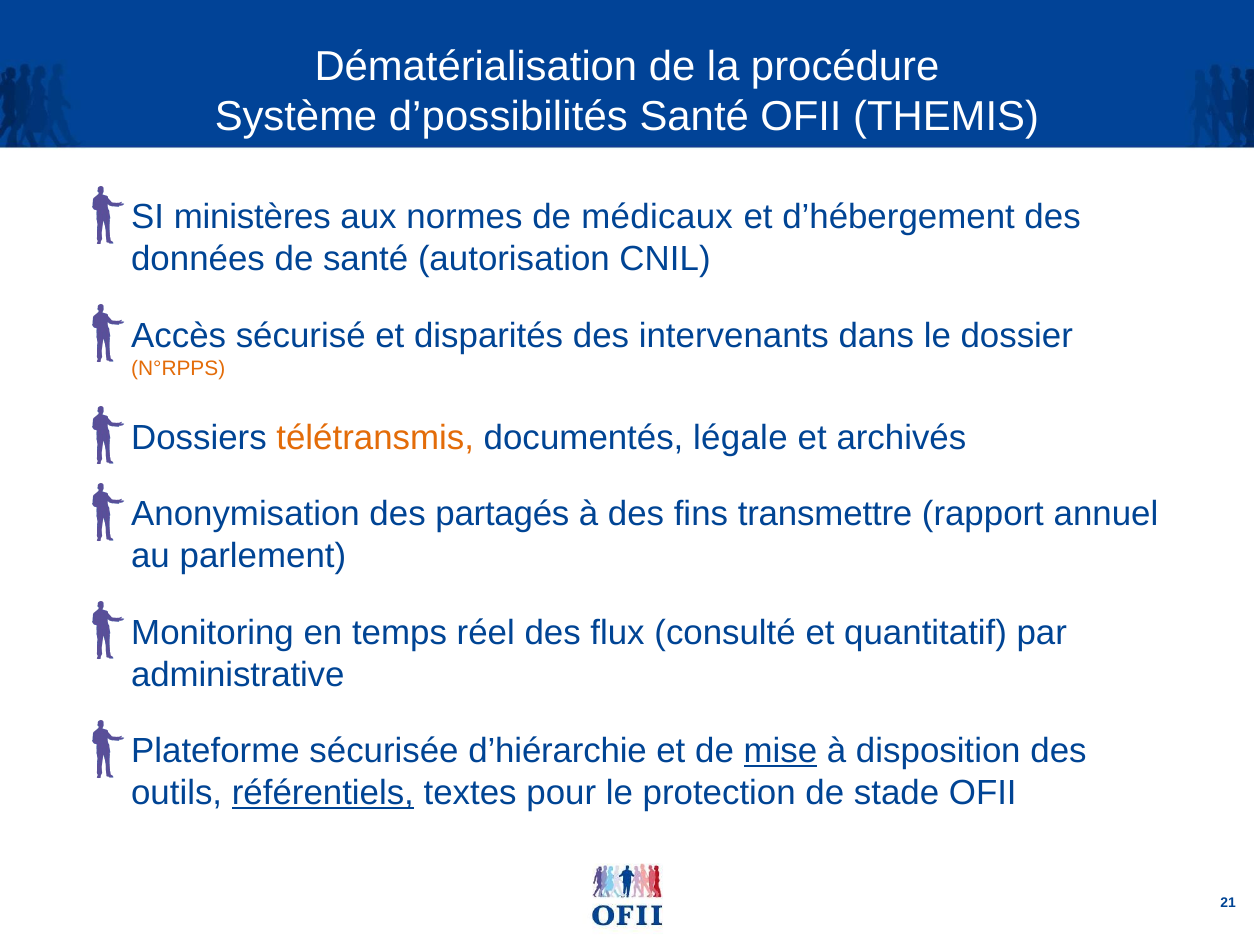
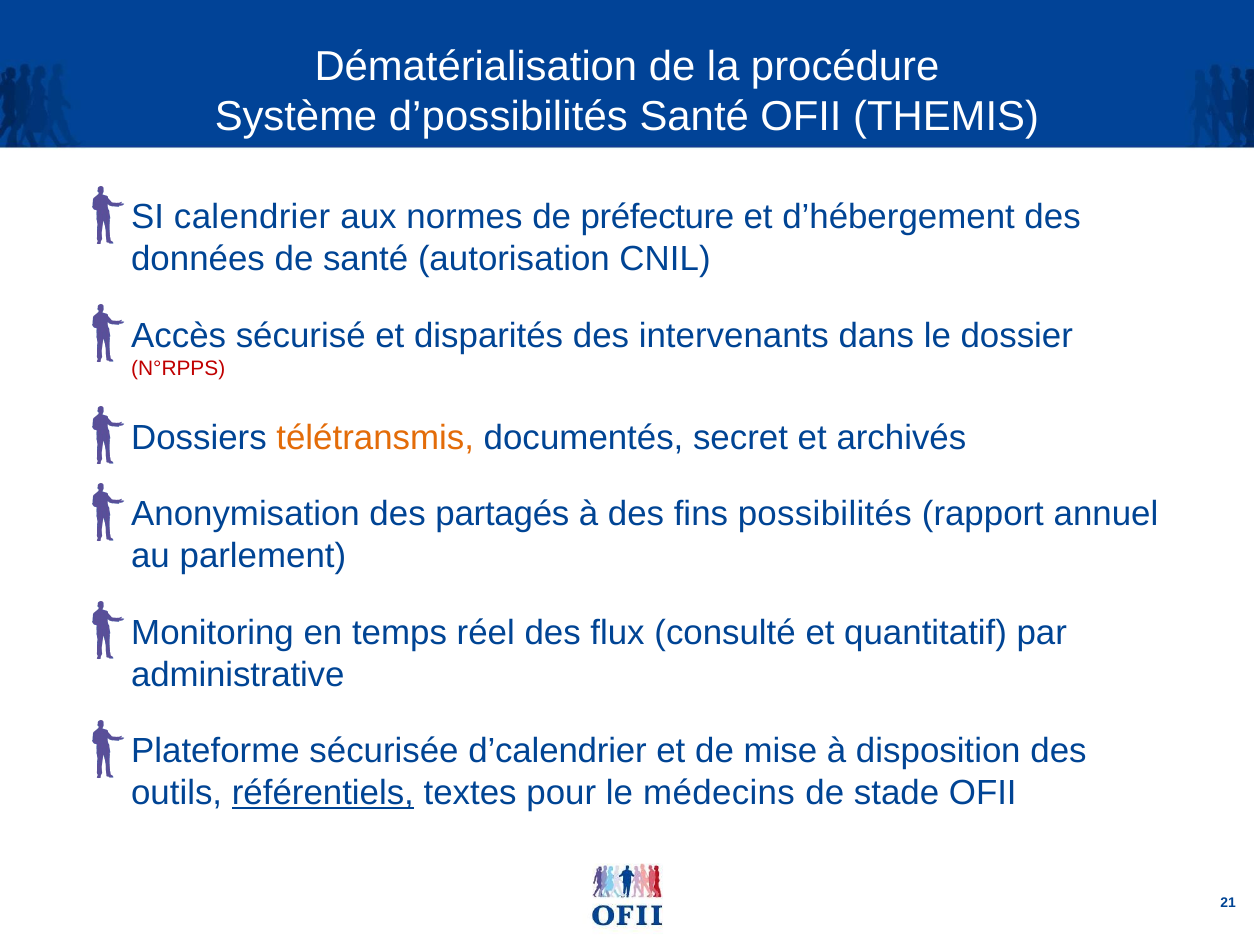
ministères: ministères -> calendrier (252, 217)
médicaux: médicaux -> préfecture (657, 217)
N°RPPS colour: orange -> red (178, 368)
légale: légale -> secret (741, 437)
transmettre: transmettre -> possibilités (825, 514)
d’hiérarchie: d’hiérarchie -> d’calendrier (558, 751)
mise underline: present -> none (780, 751)
protection: protection -> médecins (719, 793)
